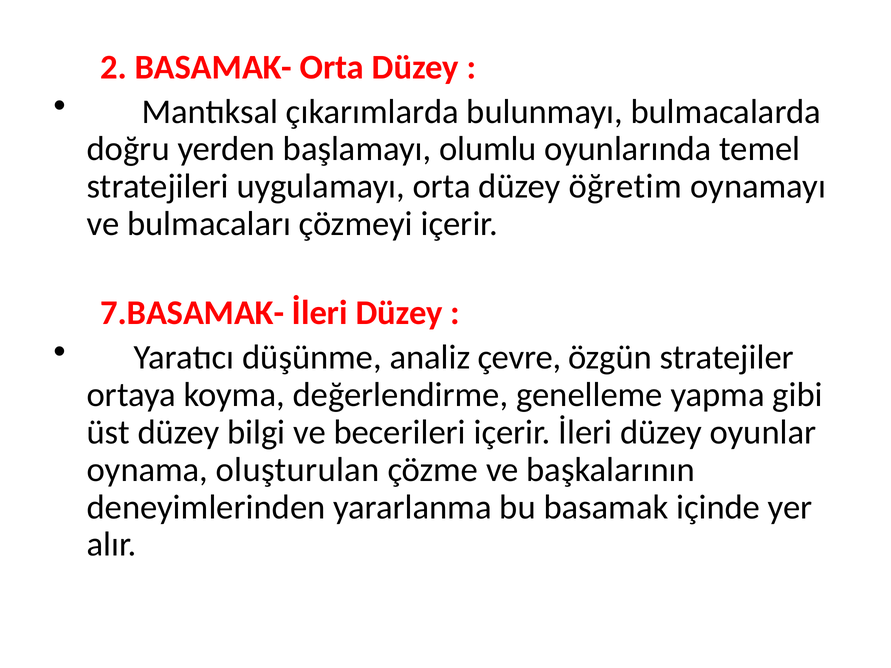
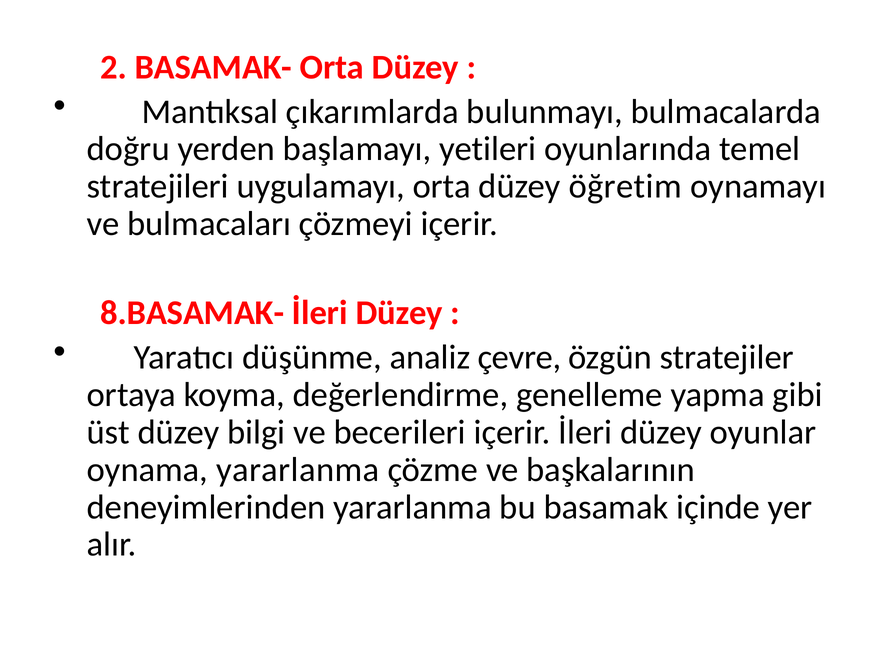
olumlu: olumlu -> yetileri (488, 149)
7.BASAMAK-: 7.BASAMAK- -> 8.BASAMAK- (192, 313)
oynama oluşturulan: oluşturulan -> yararlanma (298, 470)
